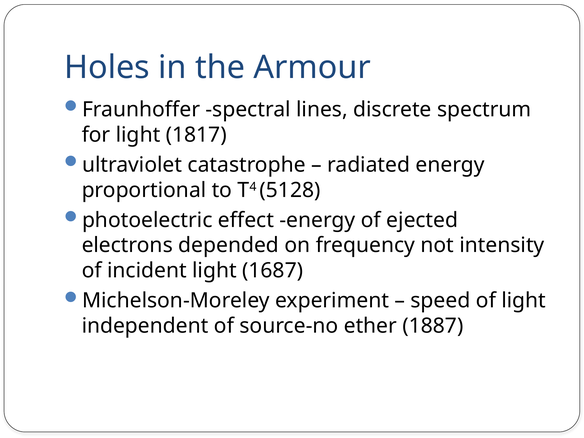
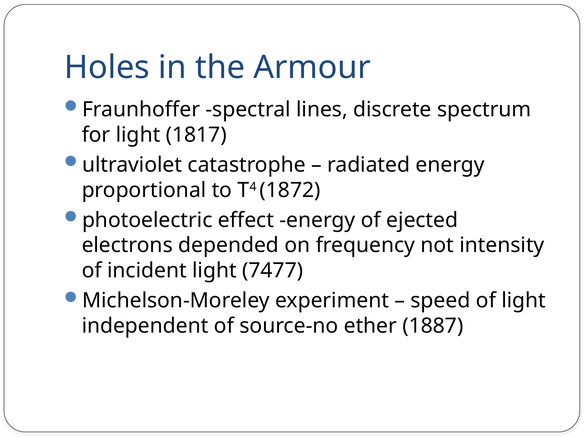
5128: 5128 -> 1872 (290, 190)
1687: 1687 -> 7477 (273, 271)
